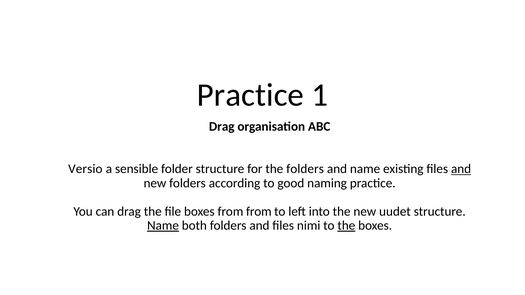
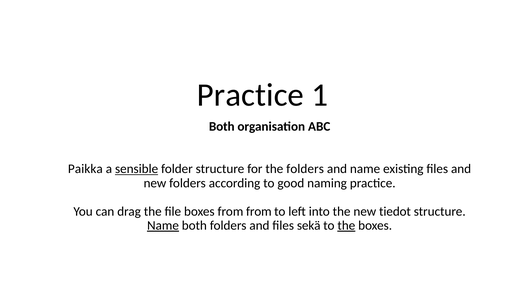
Drag: Drag -> Both (222, 127)
Versio: Versio -> Paikka (85, 169)
sensible underline: none -> present (137, 169)
and underline: present -> none (461, 169)
uudet: uudet -> tiedot (395, 212)
nimi: nimi -> sekä (309, 226)
